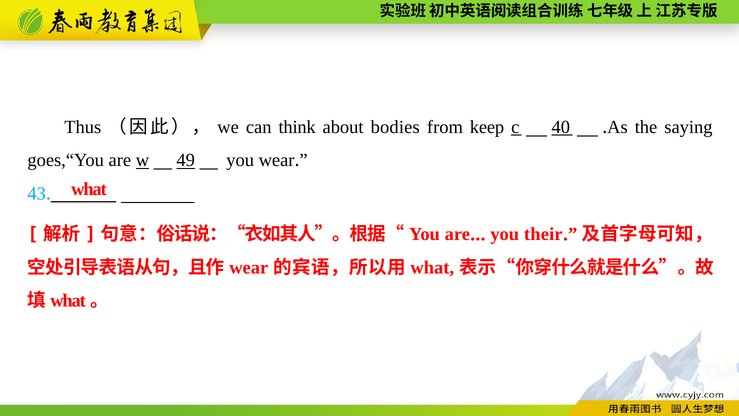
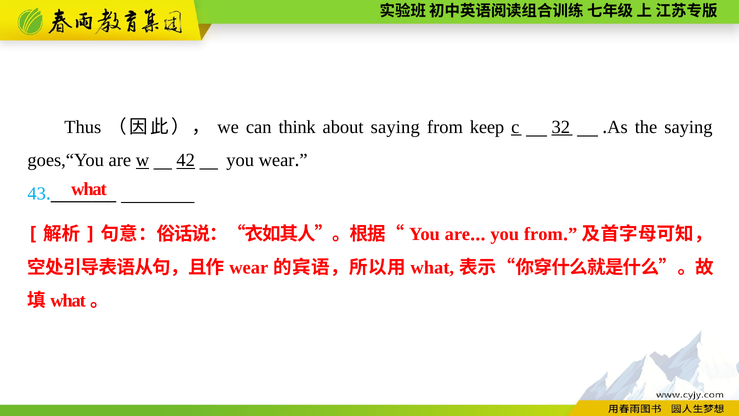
about bodies: bodies -> saying (395, 127)
40: 40 -> 32 (561, 127)
49: 49 -> 42 (186, 160)
you their: their -> from (543, 234)
